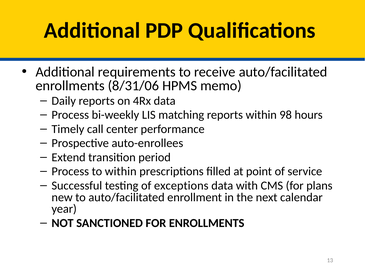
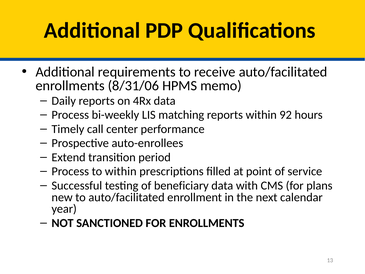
98: 98 -> 92 (286, 115)
exceptions: exceptions -> beneficiary (181, 185)
